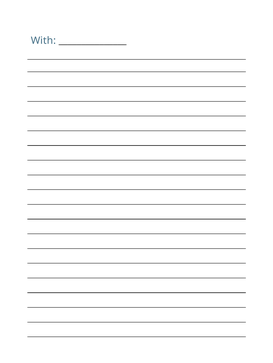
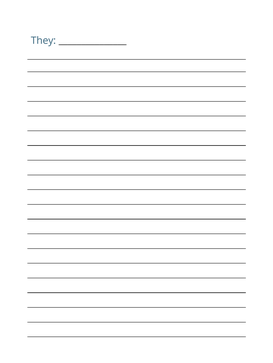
With: With -> They (43, 41)
